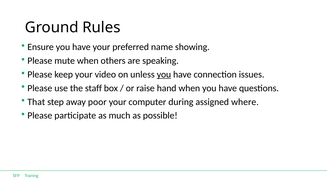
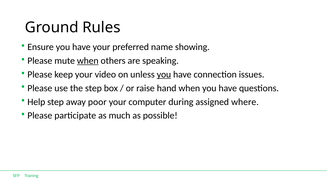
when underline: none -> present (88, 61)
the staff: staff -> step (93, 88)
That: That -> Help (36, 102)
